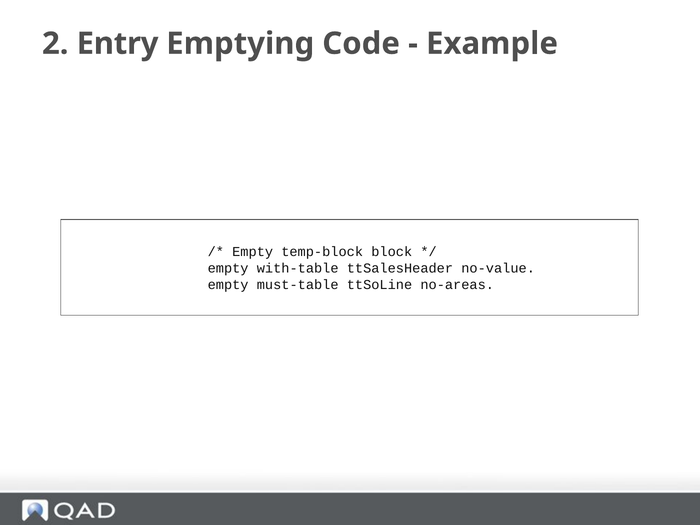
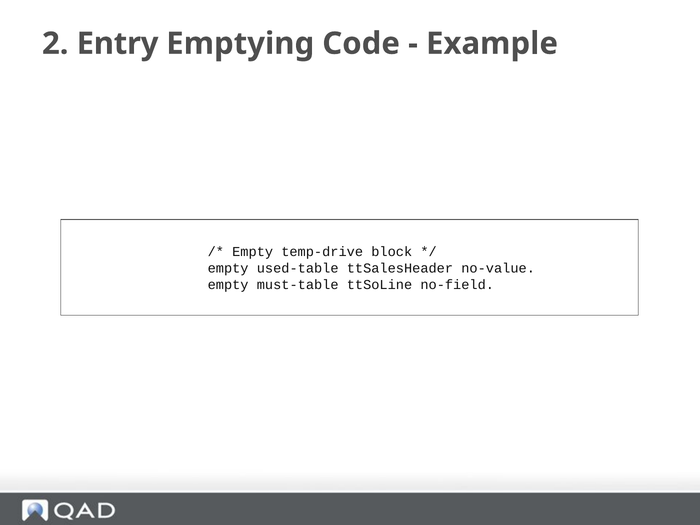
temp-block: temp-block -> temp-drive (322, 252)
with-table: with-table -> used-table (298, 268)
no-areas: no-areas -> no-field (457, 285)
